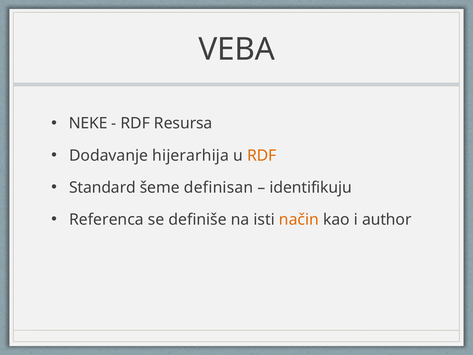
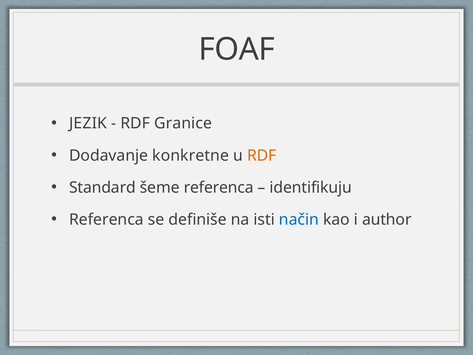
VEBA: VEBA -> FOAF (237, 49)
NEKE: NEKE -> JEZIK (88, 123)
Resursa: Resursa -> Granice (183, 123)
hijerarhija: hijerarhija -> konkretne (191, 155)
šeme definisan: definisan -> referenca (219, 187)
način colour: orange -> blue (299, 220)
